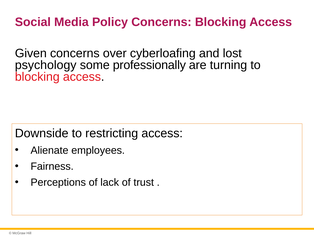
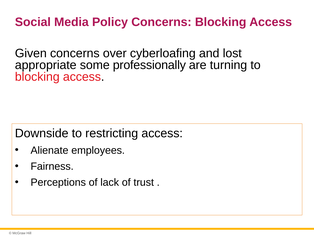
psychology: psychology -> appropriate (46, 65)
